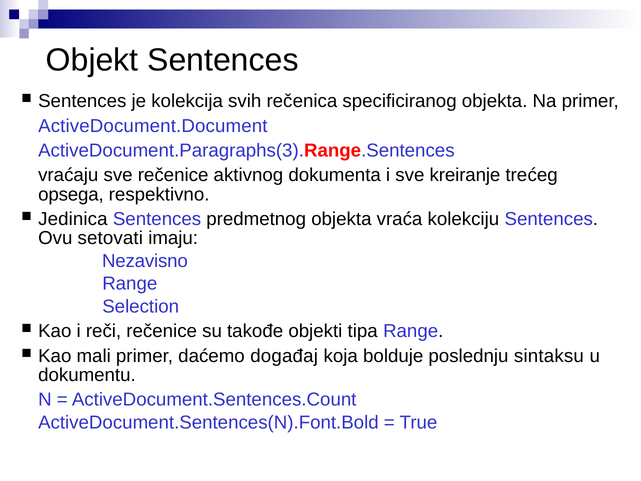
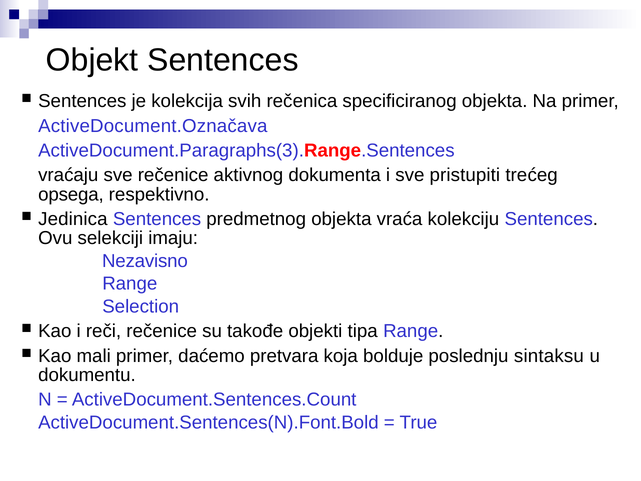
ActiveDocument.Document: ActiveDocument.Document -> ActiveDocument.Označava (153, 126)
kreiranje: kreiranje -> pristupiti (465, 175)
setovati: setovati -> selekciji (110, 238)
događaj: događaj -> pretvara (284, 356)
